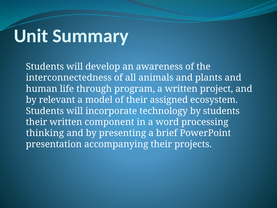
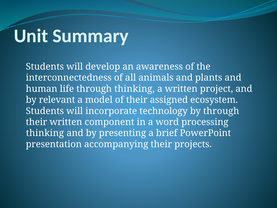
through program: program -> thinking (135, 89)
by students: students -> through (221, 111)
